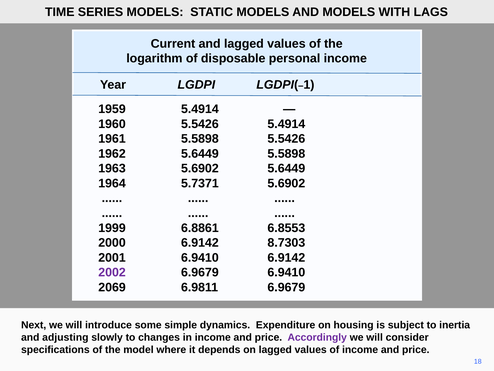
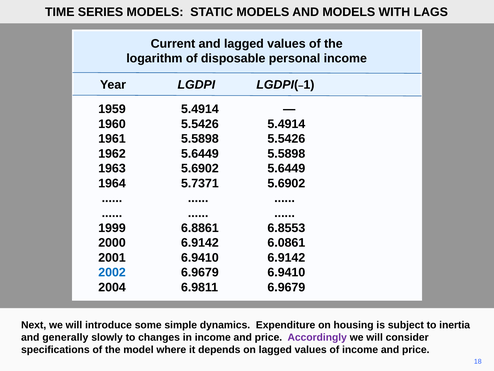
8.7303: 8.7303 -> 6.0861 (286, 242)
2002 colour: purple -> blue (112, 272)
2069: 2069 -> 2004 (112, 287)
adjusting: adjusting -> generally (65, 337)
